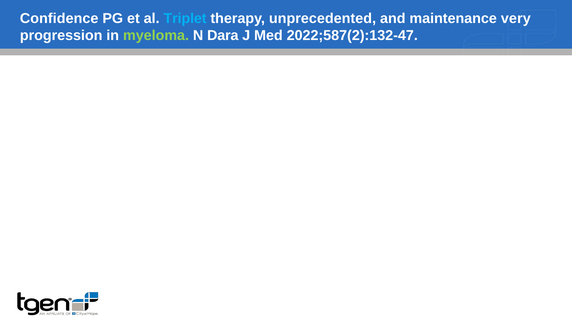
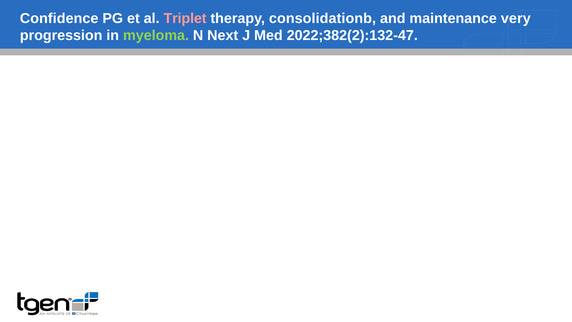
Triplet colour: light blue -> pink (185, 18)
unprecedented: unprecedented -> consolidationb (322, 18)
Dara: Dara -> Next (223, 36)
2022;587(2):132-47: 2022;587(2):132-47 -> 2022;382(2):132-47 (352, 36)
